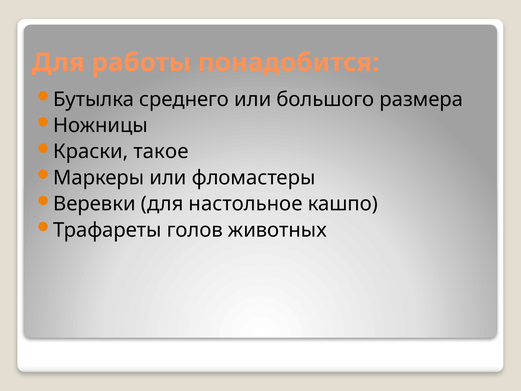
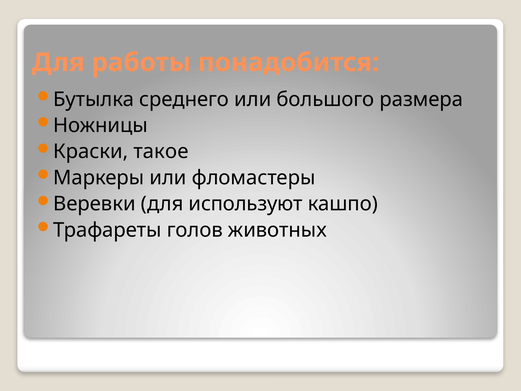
настольное: настольное -> используют (246, 204)
